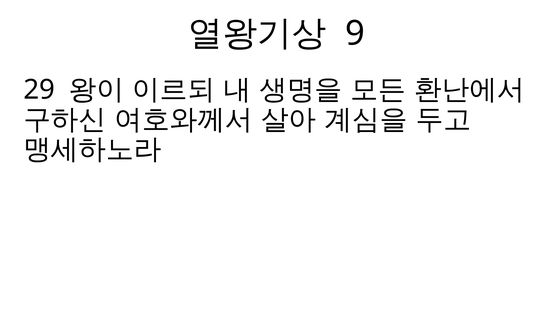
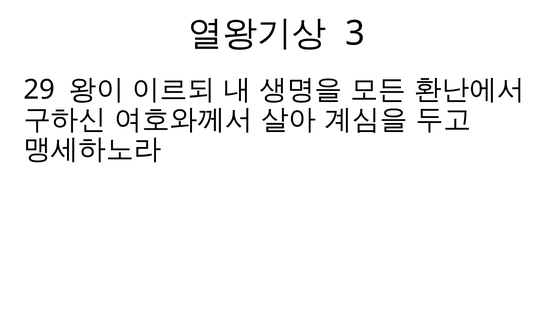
9: 9 -> 3 (355, 33)
